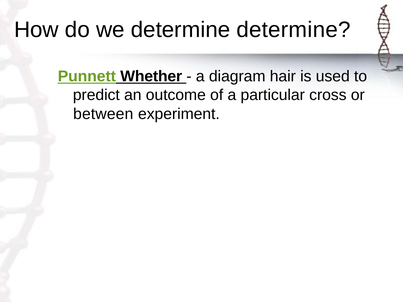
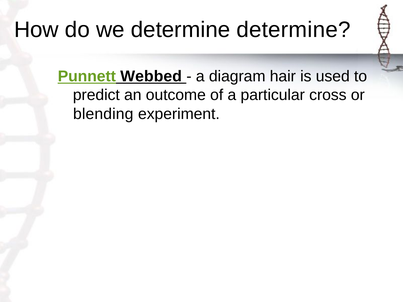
Whether: Whether -> Webbed (151, 76)
between: between -> blending (103, 114)
